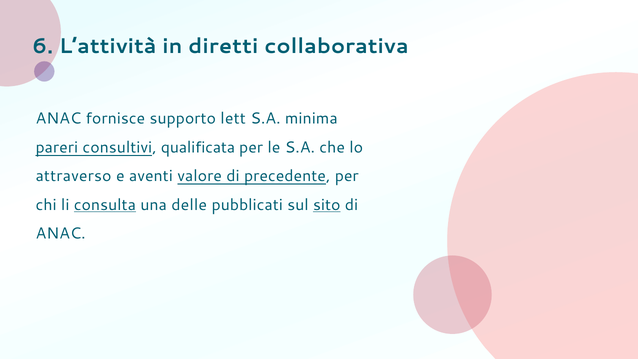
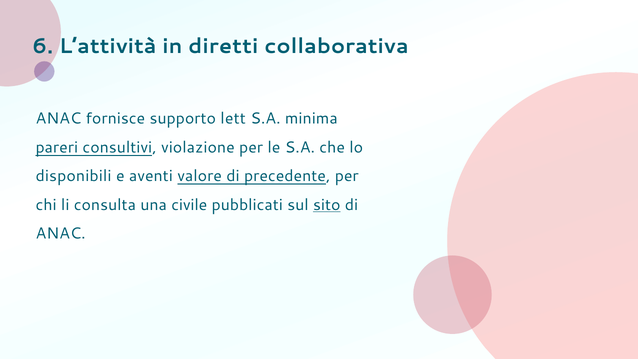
qualificata: qualificata -> violazione (198, 147)
attraverso: attraverso -> disponibili (74, 176)
consulta underline: present -> none (105, 205)
delle: delle -> civile (189, 205)
